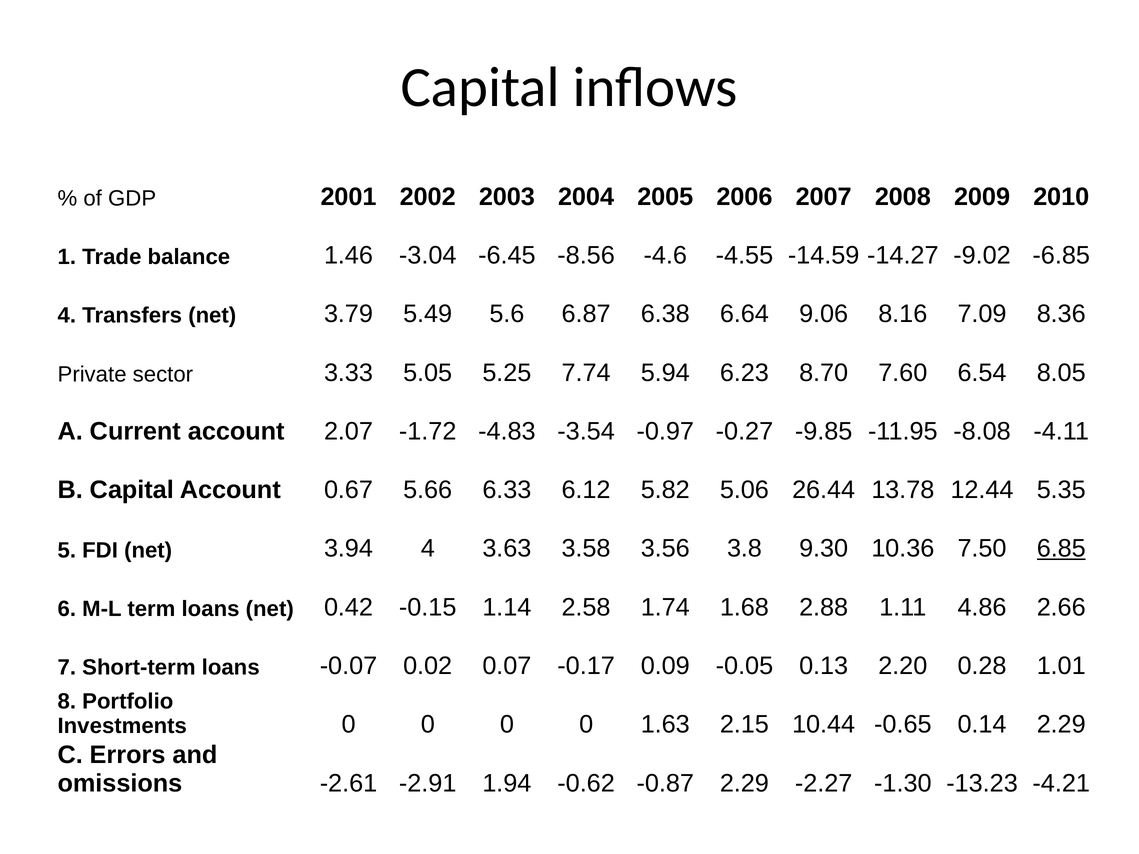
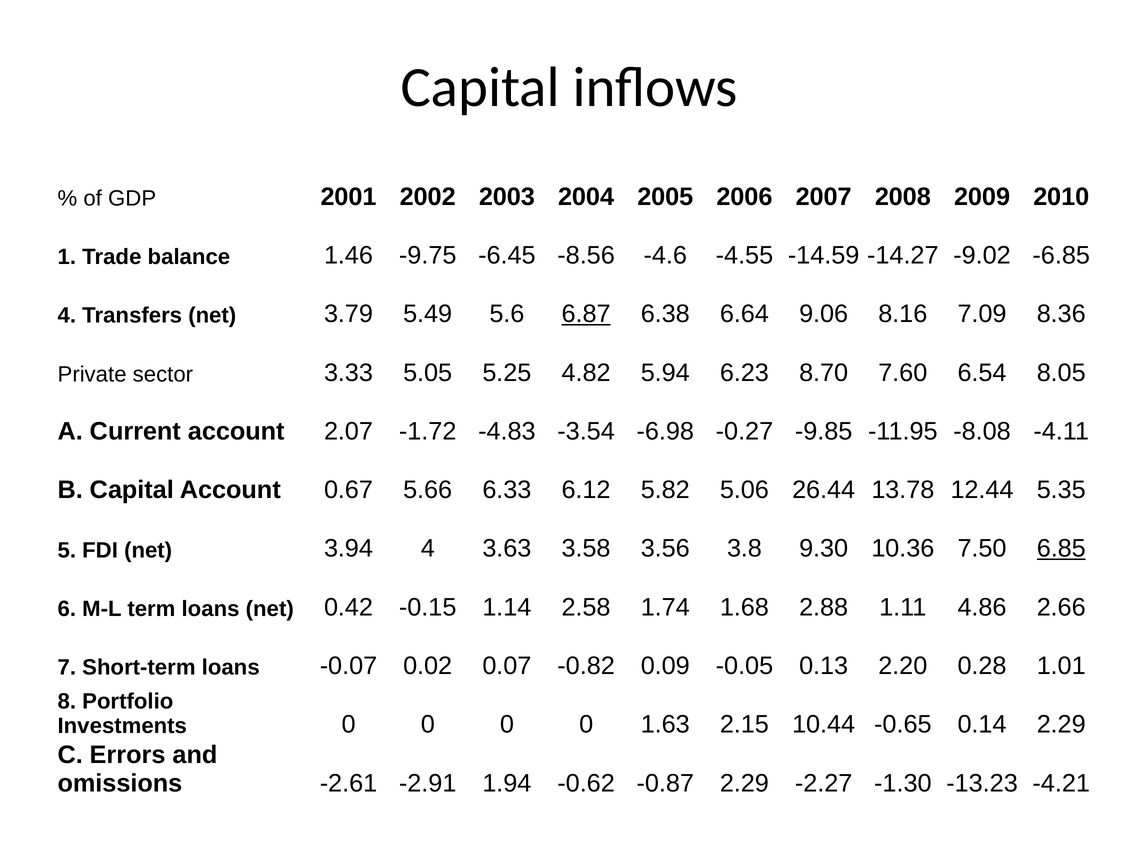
-3.04: -3.04 -> -9.75 (428, 256)
6.87 underline: none -> present (586, 314)
7.74: 7.74 -> 4.82 (586, 373)
-0.97: -0.97 -> -6.98 (665, 431)
-0.17: -0.17 -> -0.82 (586, 666)
